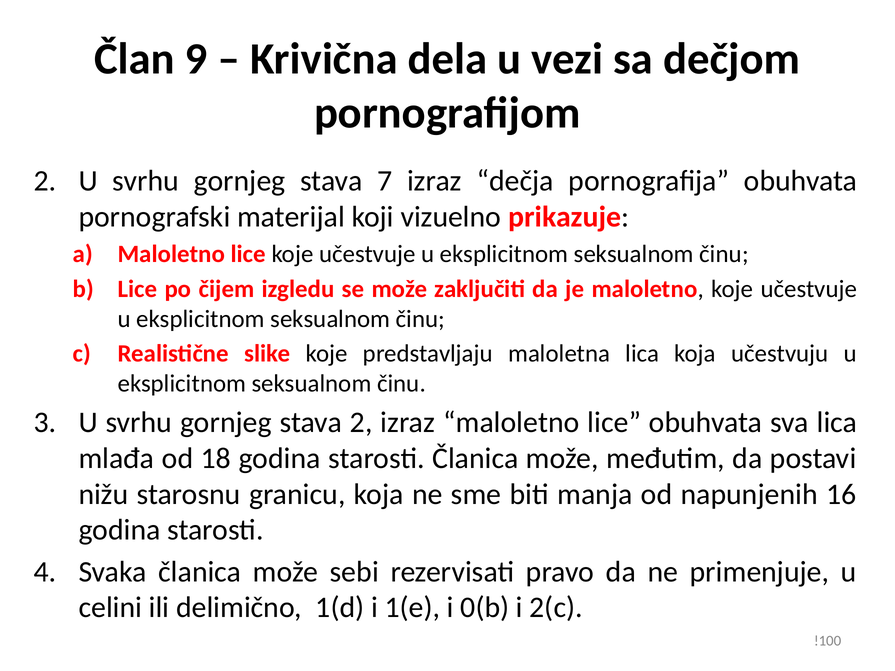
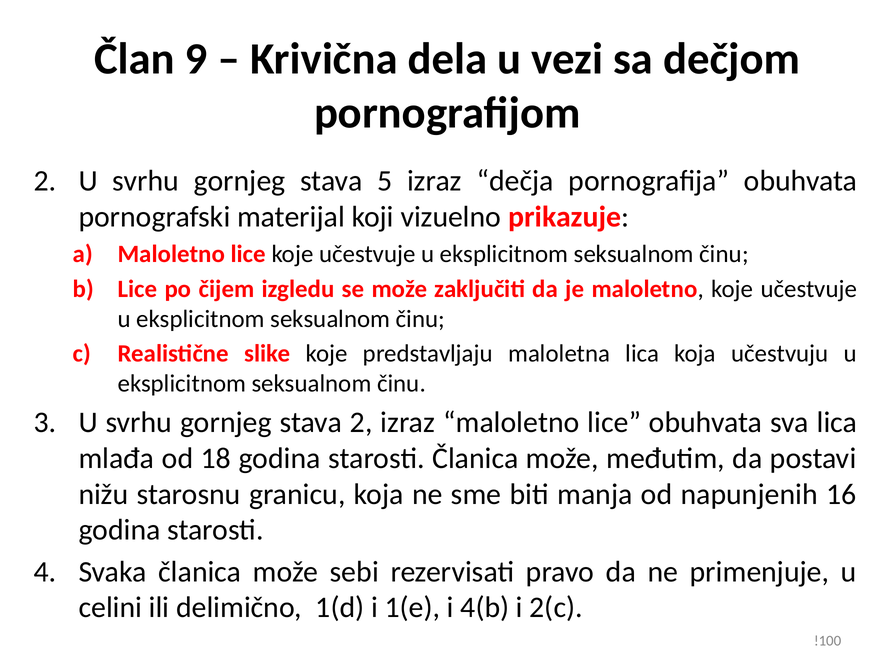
7: 7 -> 5 (385, 181)
0(b: 0(b -> 4(b (485, 608)
